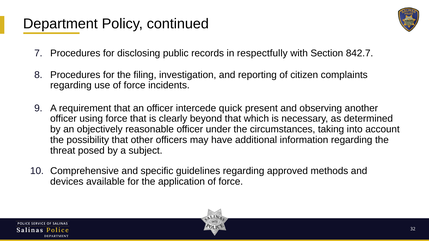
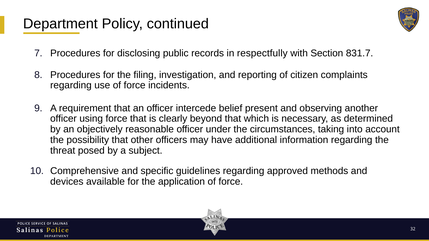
842.7: 842.7 -> 831.7 (360, 53)
quick: quick -> belief (231, 108)
